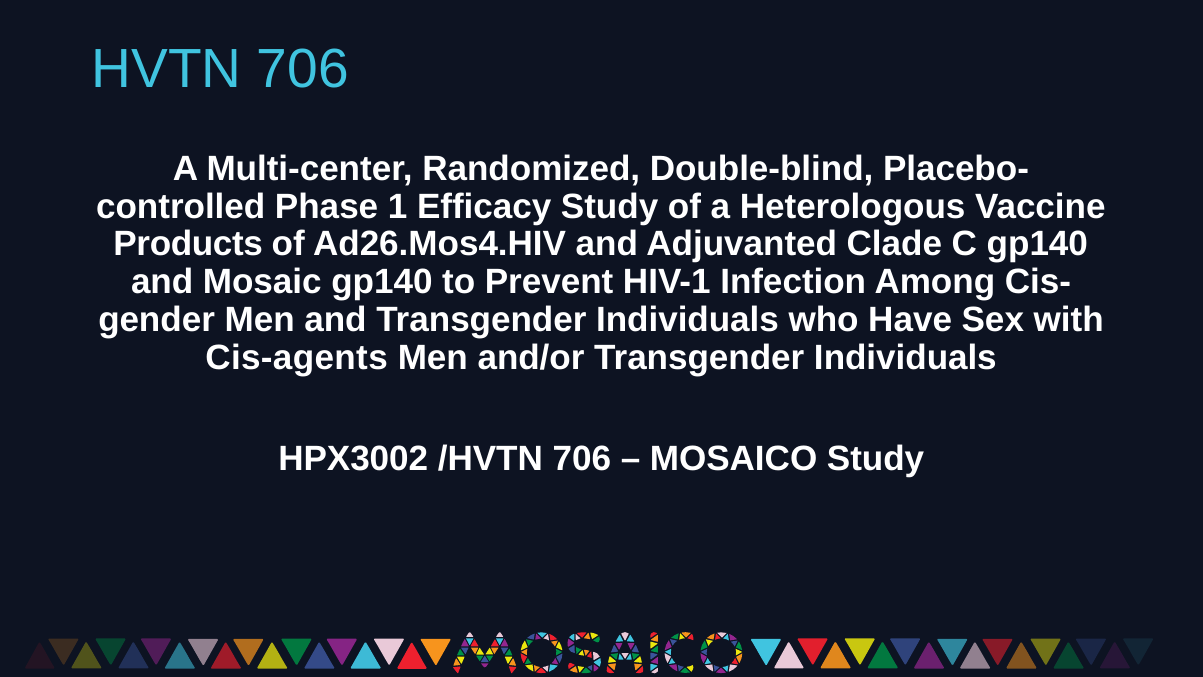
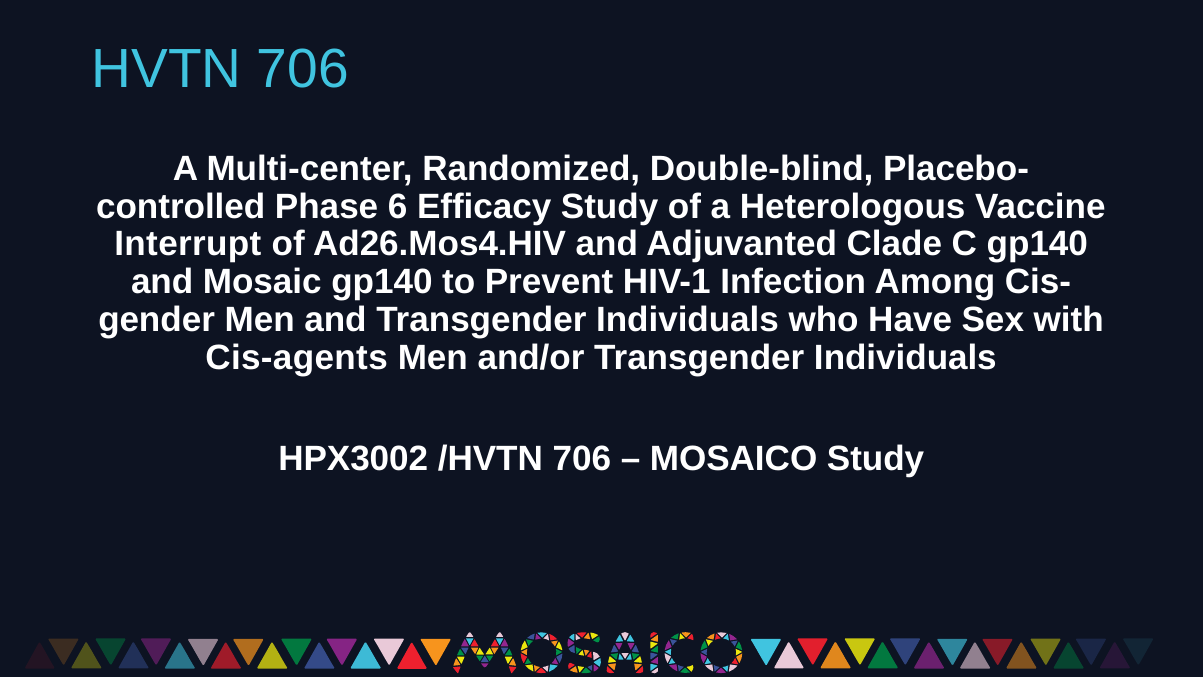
1: 1 -> 6 (398, 206)
Products: Products -> Interrupt (188, 244)
